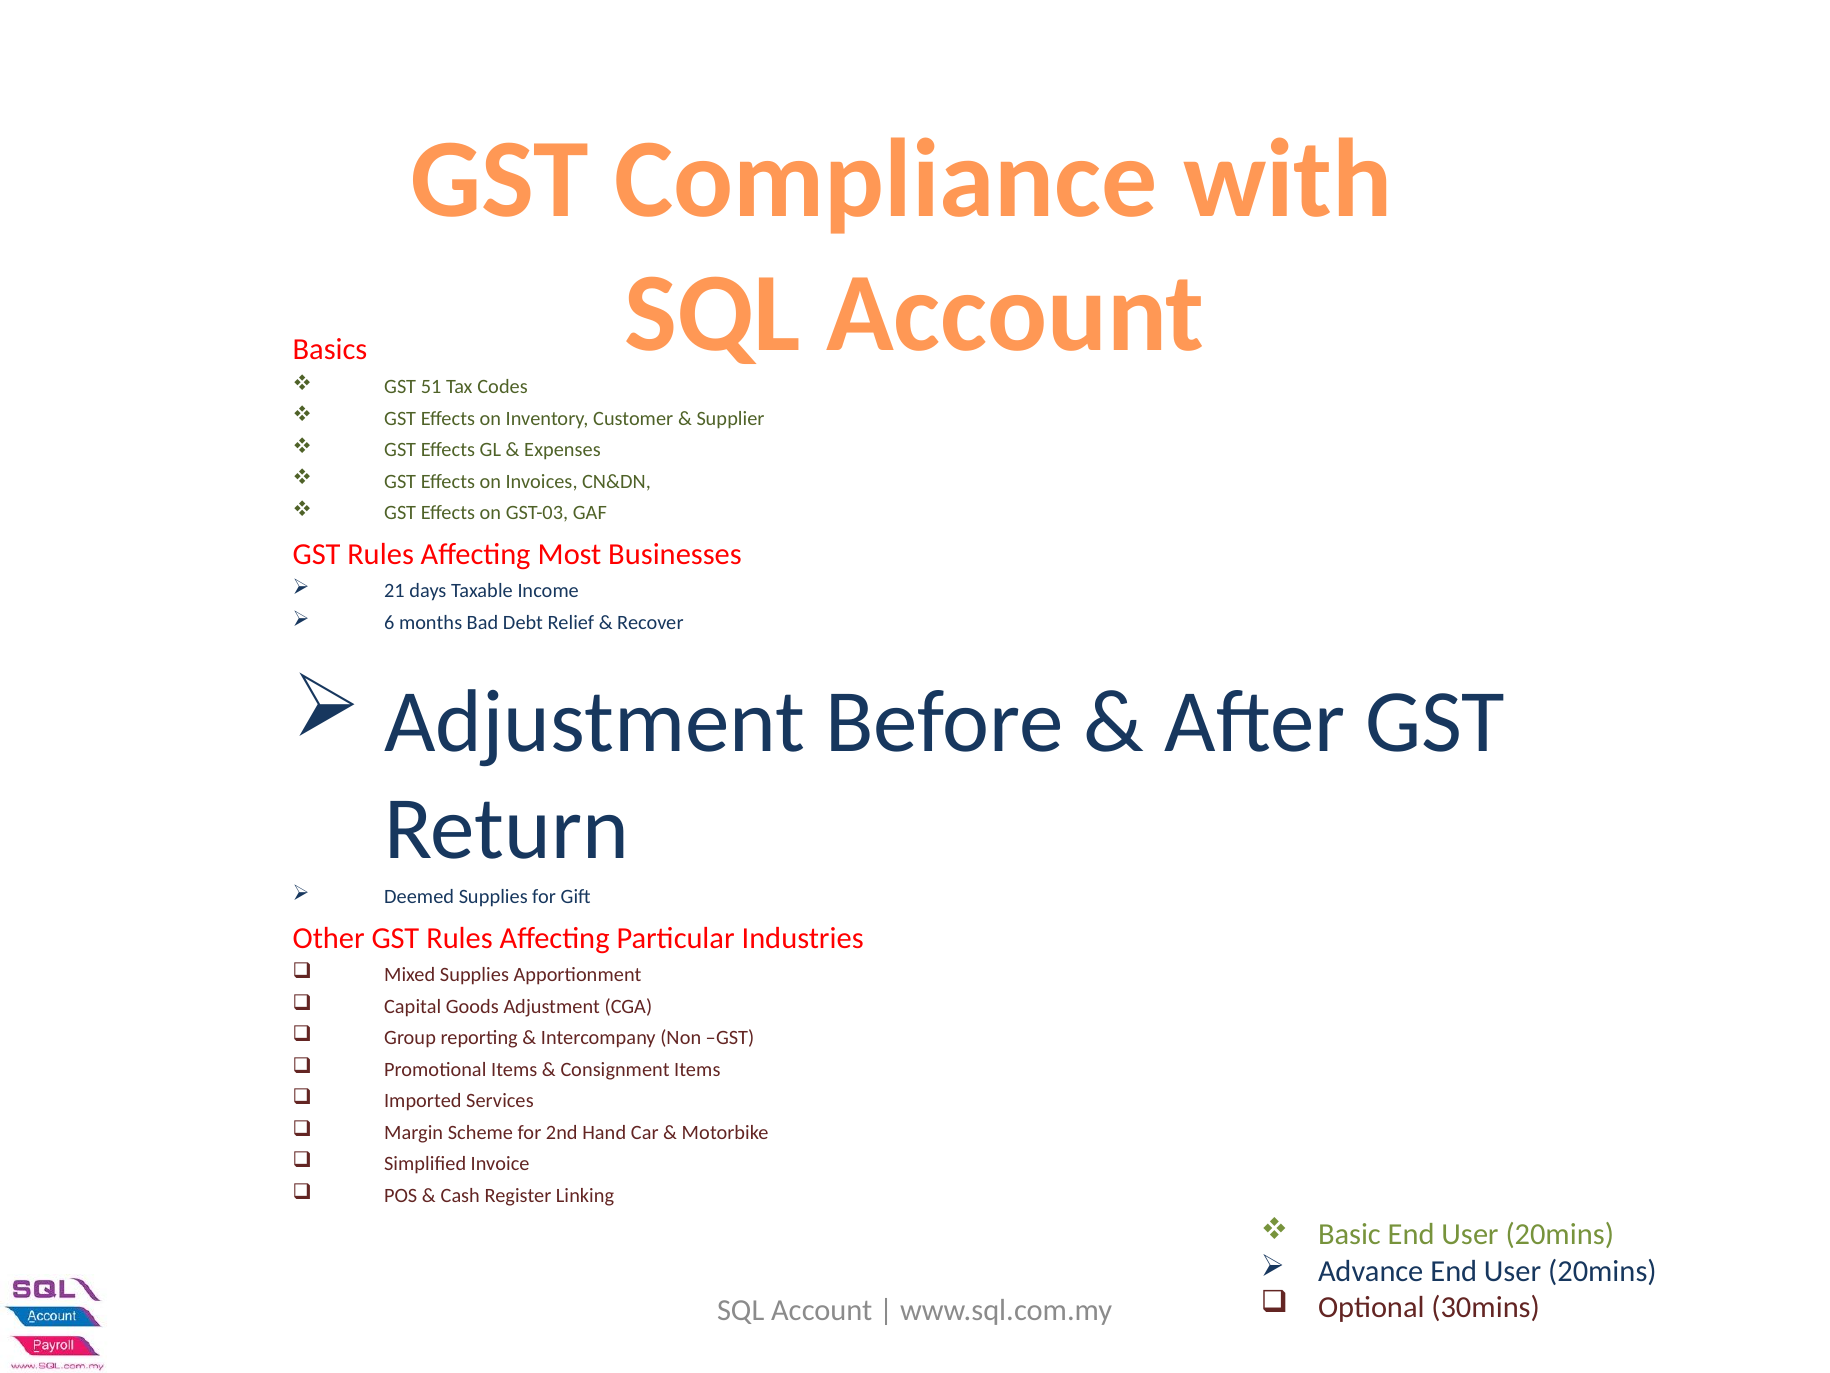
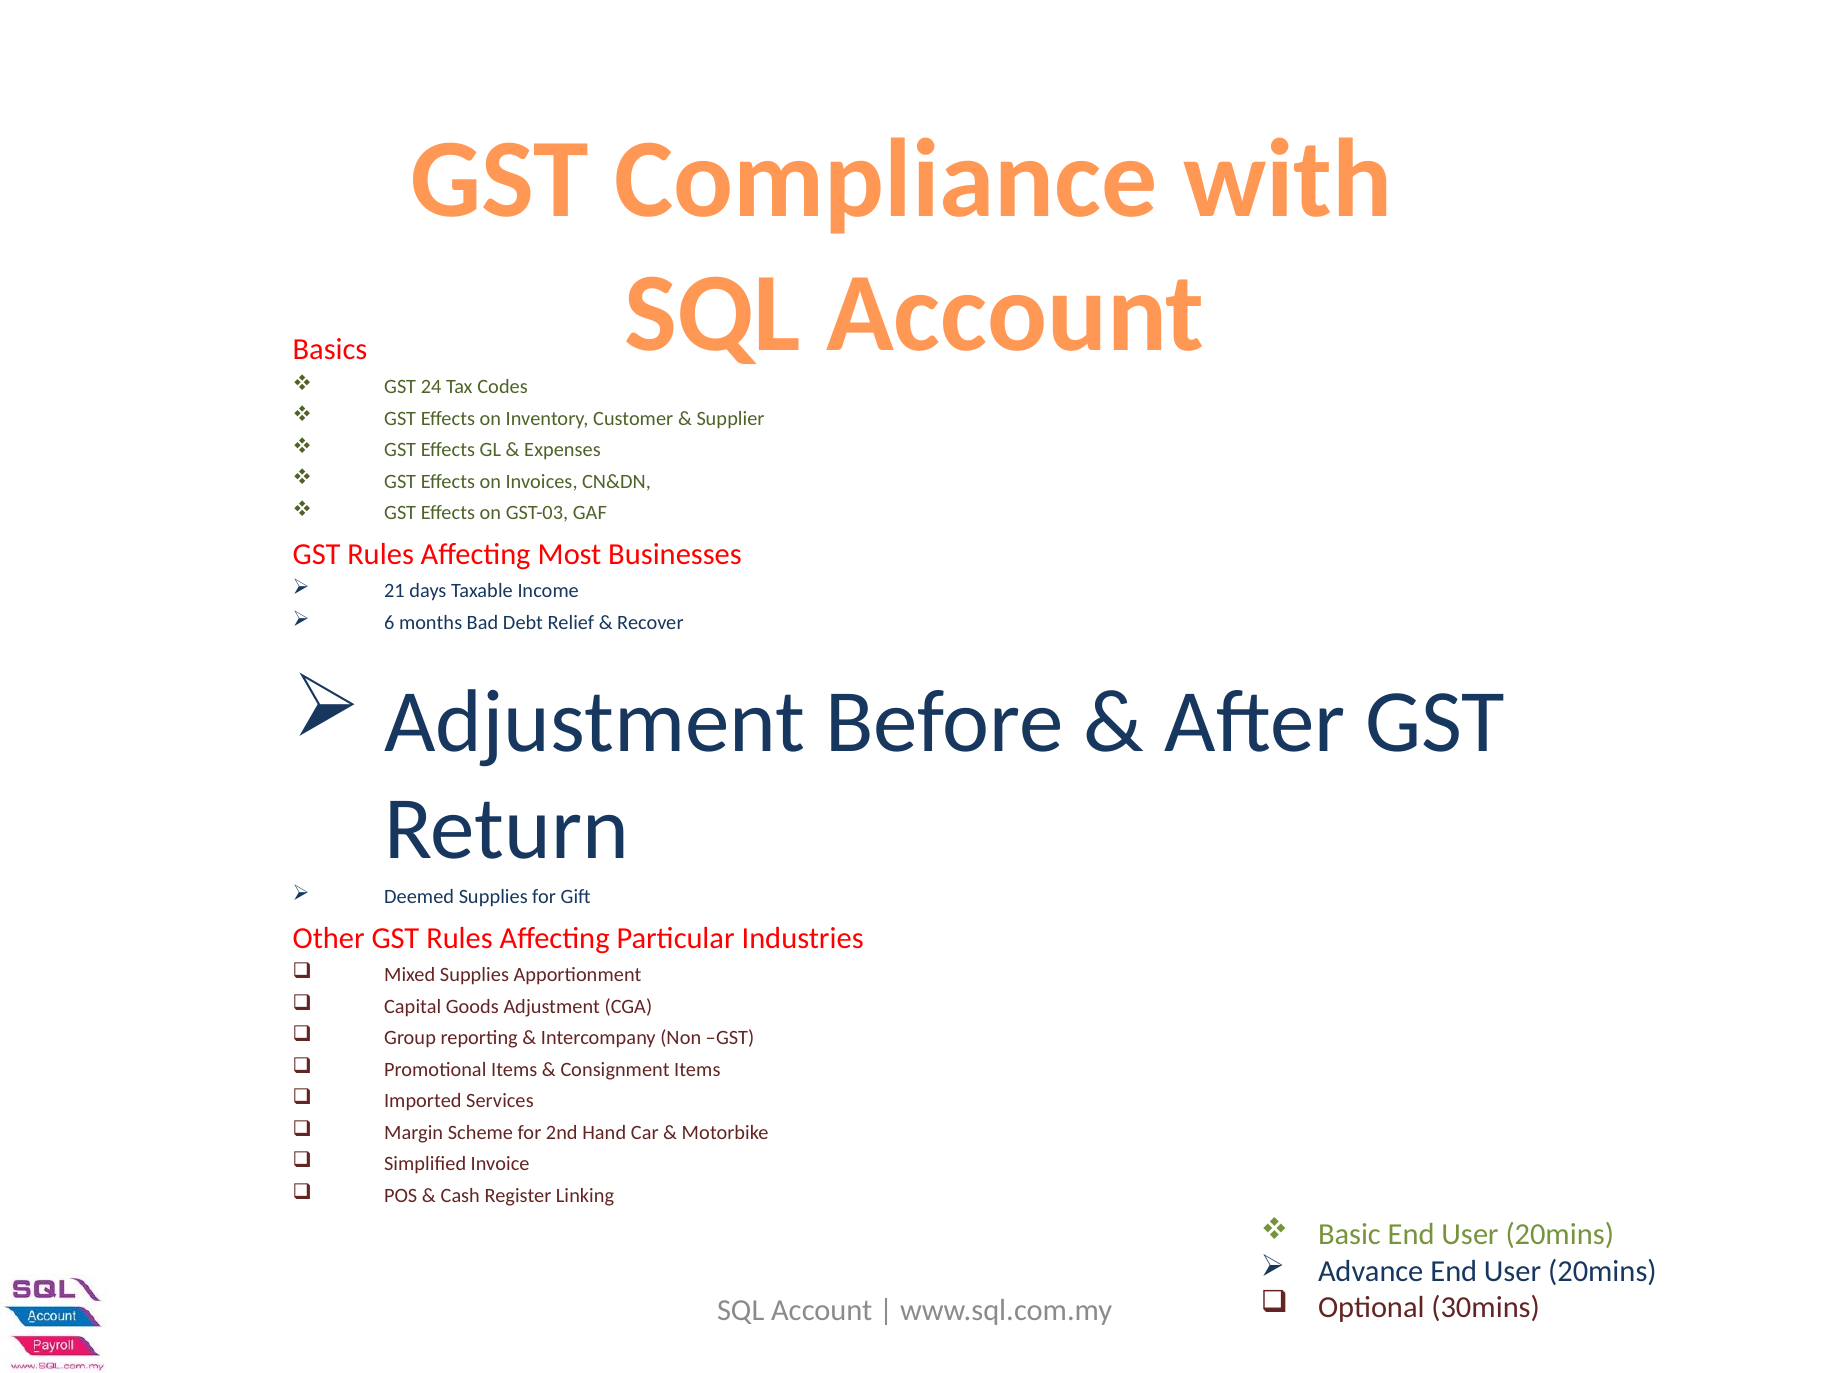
51: 51 -> 24 (431, 387)
